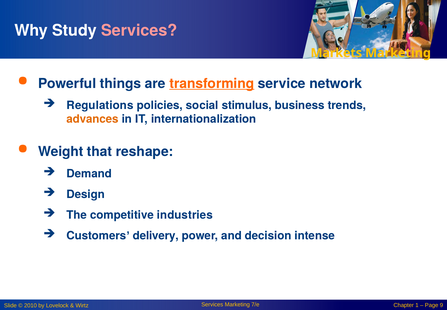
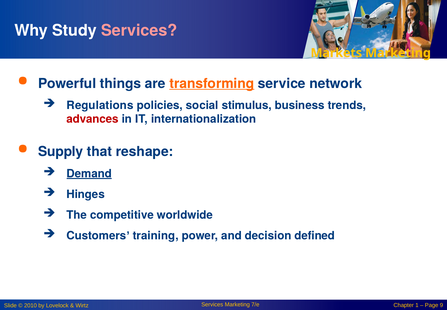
advances colour: orange -> red (93, 119)
Weight: Weight -> Supply (61, 151)
Demand underline: none -> present (89, 173)
Design: Design -> Hinges (86, 194)
industries: industries -> worldwide (185, 215)
delivery: delivery -> training (156, 235)
intense: intense -> defined (315, 235)
